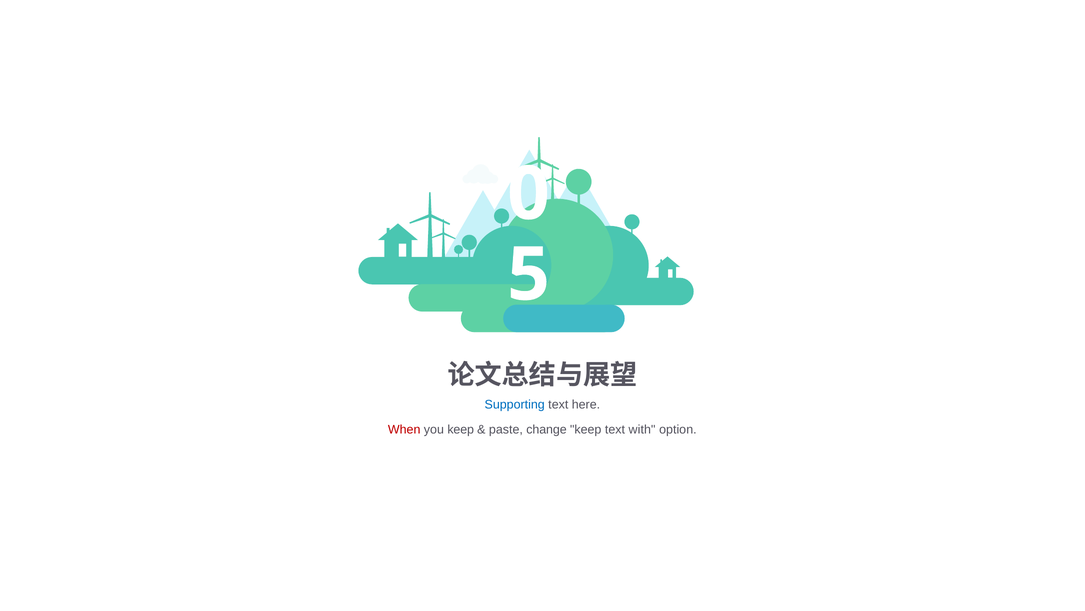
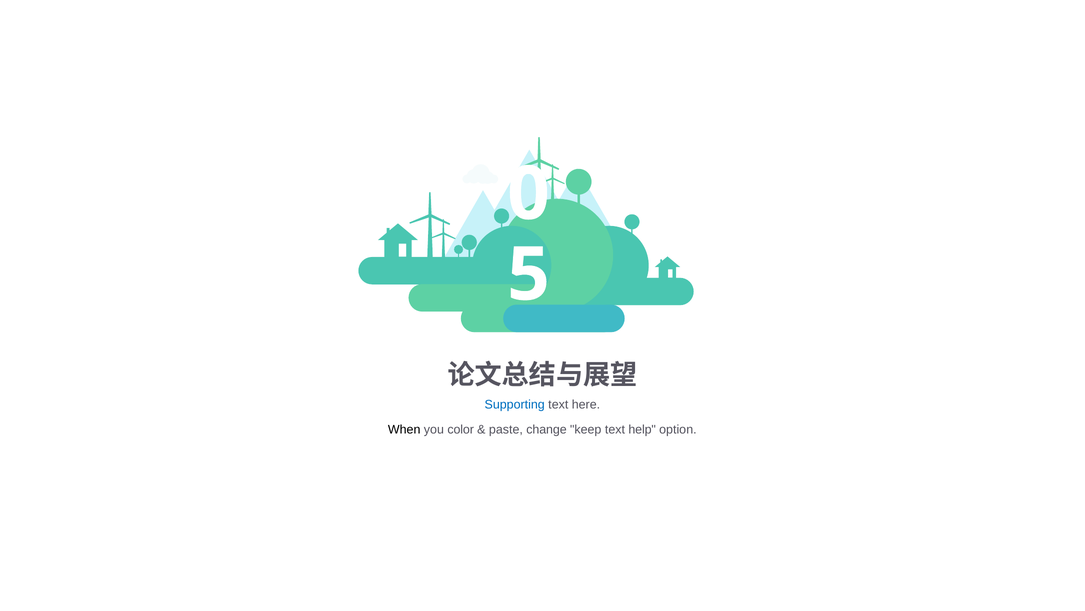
When colour: red -> black (404, 429)
you keep: keep -> color (461, 429)
with: with -> help (642, 429)
